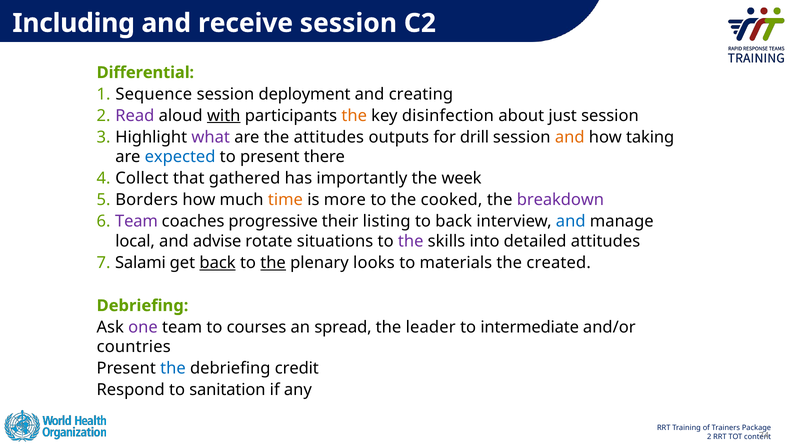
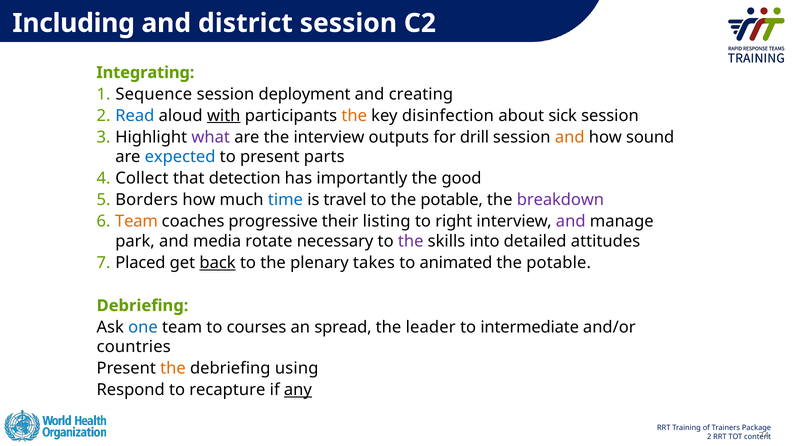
receive: receive -> district (245, 23)
Differential: Differential -> Integrating (145, 73)
Read colour: purple -> blue (135, 116)
just: just -> sick (563, 116)
the attitudes: attitudes -> interview (329, 137)
taking: taking -> sound (650, 137)
there: there -> parts (324, 157)
gathered: gathered -> detection (245, 178)
week: week -> good (462, 178)
time colour: orange -> blue (285, 200)
more: more -> travel (345, 200)
to the cooked: cooked -> potable (452, 200)
Team colour: purple -> orange (136, 221)
to back: back -> right (454, 221)
and colour: blue -> purple (571, 221)
local: local -> park (135, 241)
advise: advise -> media (217, 241)
situations: situations -> necessary (335, 241)
Salami: Salami -> Placed (140, 263)
the underline: present -> none (273, 263)
looks: looks -> takes (374, 263)
materials: materials -> animated (456, 263)
created: created -> potable (559, 263)
one colour: purple -> blue (143, 327)
the colour: blue -> orange (173, 369)
credit: credit -> using (297, 369)
sanitation: sanitation -> recapture (227, 390)
any underline: none -> present (298, 390)
